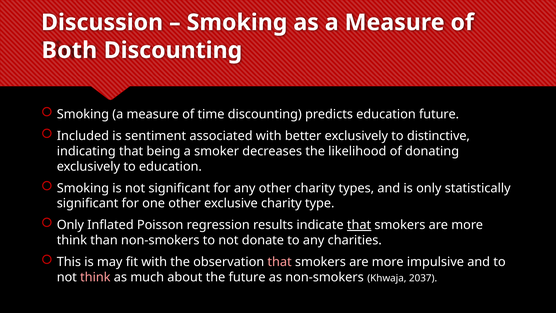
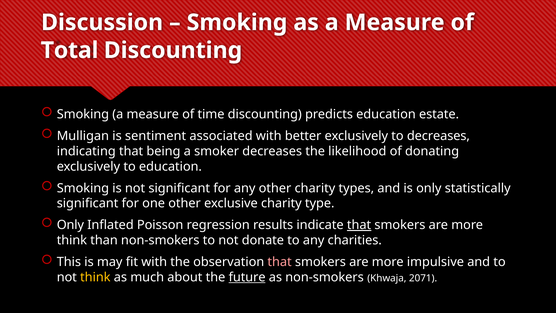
Both: Both -> Total (70, 50)
education future: future -> estate (439, 114)
Included: Included -> Mulligan (83, 136)
to distinctive: distinctive -> decreases (438, 136)
think colour: pink -> yellow (95, 277)
future underline: none -> present (247, 277)
2037: 2037 -> 2071 (423, 278)
